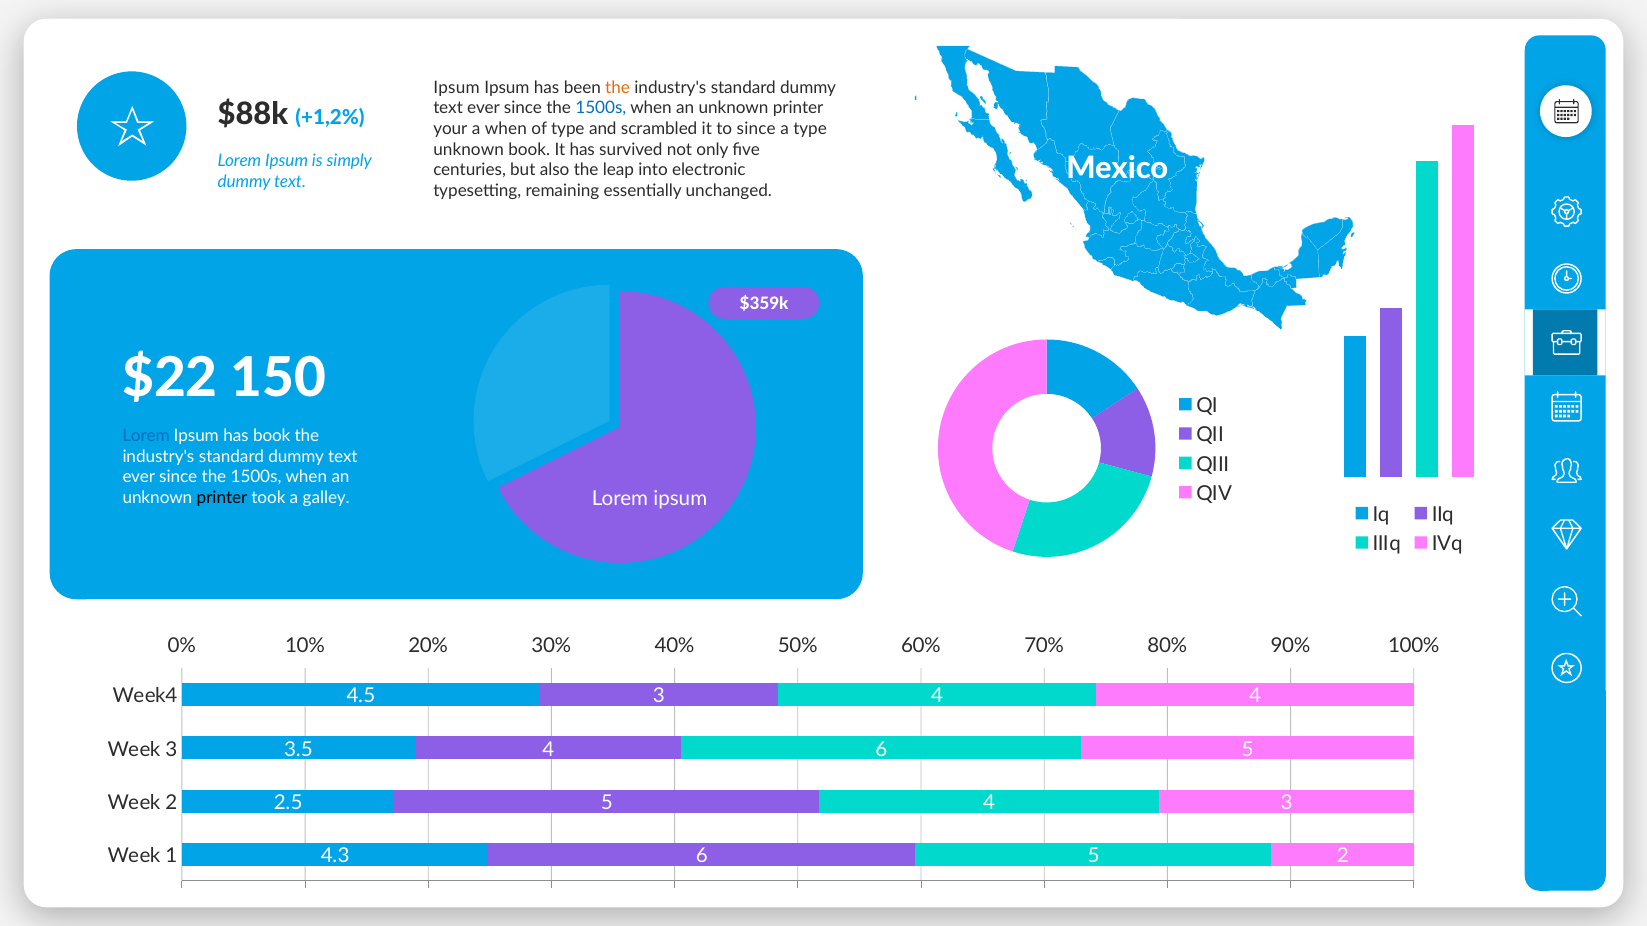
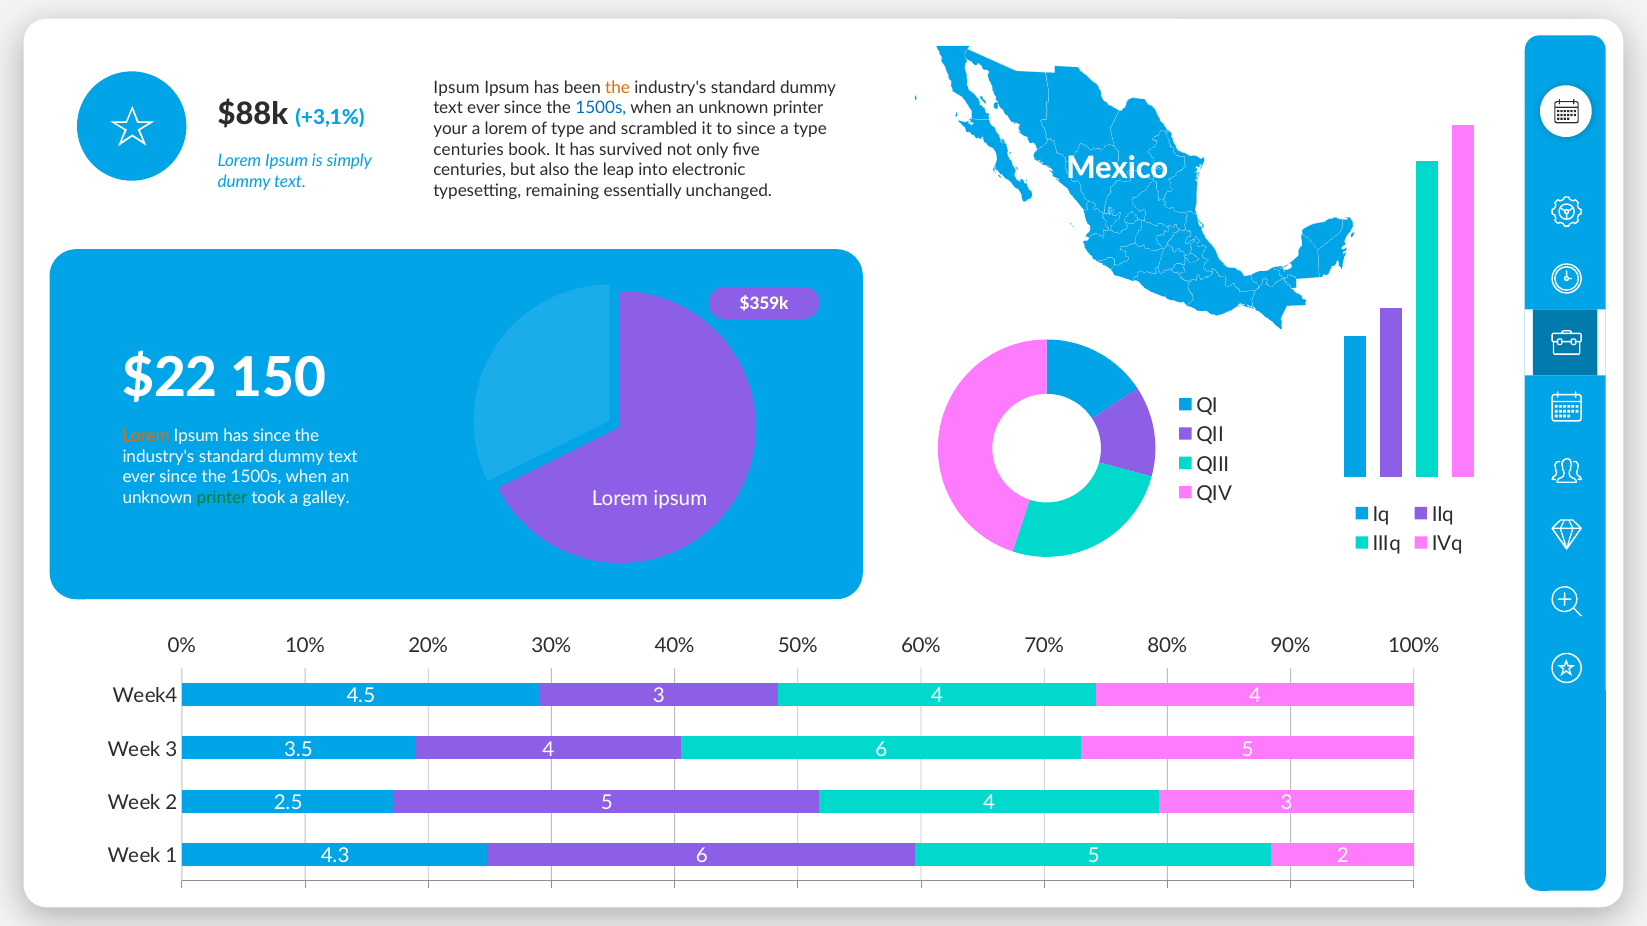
+1,2%: +1,2% -> +3,1% (330, 117)
a when: when -> lorem (506, 129)
unknown: unknown -> centuries (469, 150)
Lorem colour: blue -> orange (146, 436)
has book: book -> since (272, 436)
printer colour: black -> green (222, 498)
